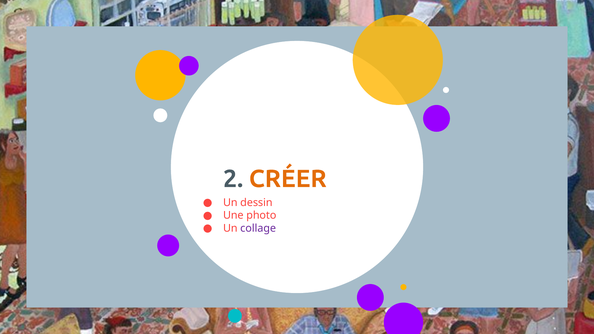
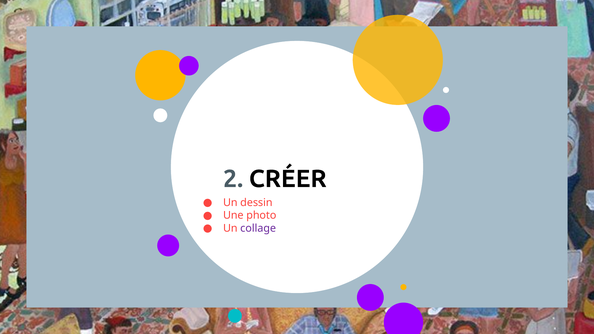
CRÉER colour: orange -> black (288, 179)
